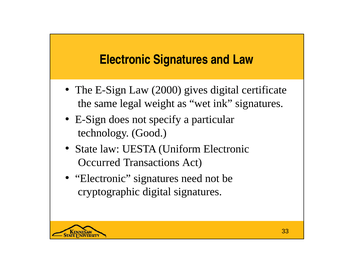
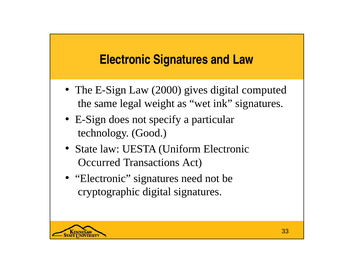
certificate: certificate -> computed (264, 90)
